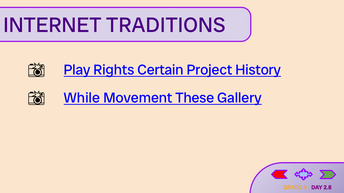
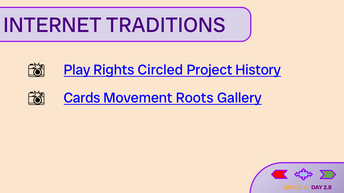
Certain: Certain -> Circled (160, 70)
While: While -> Cards (82, 98)
These: These -> Roots (195, 98)
